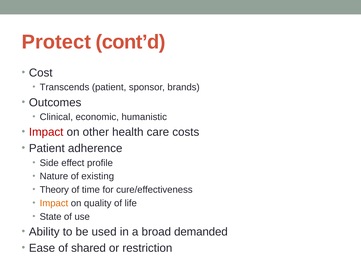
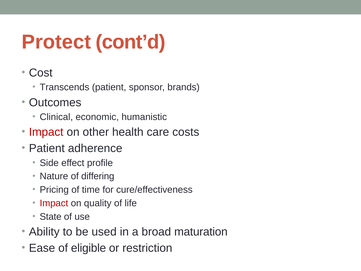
existing: existing -> differing (98, 176)
Theory: Theory -> Pricing (54, 190)
Impact colour: orange -> red (54, 203)
demanded: demanded -> maturation (201, 232)
shared: shared -> eligible (89, 248)
